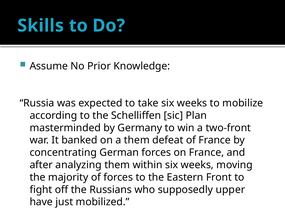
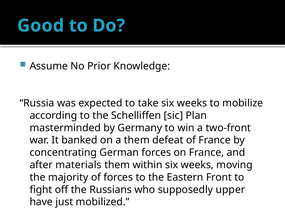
Skills: Skills -> Good (41, 26)
analyzing: analyzing -> materials (79, 165)
